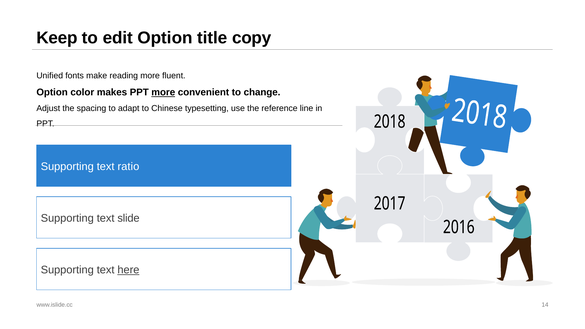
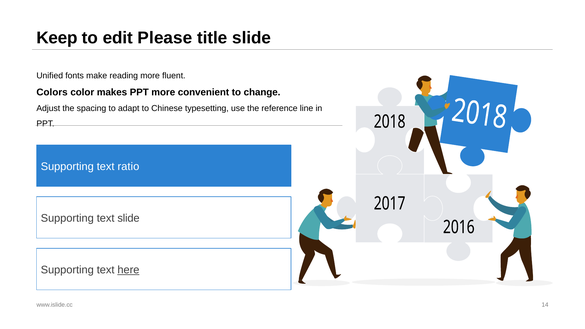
edit Option: Option -> Please (165, 38)
title copy: copy -> slide (252, 38)
Option: Option -> Colors (52, 92)
more underline: present -> none (163, 92)
